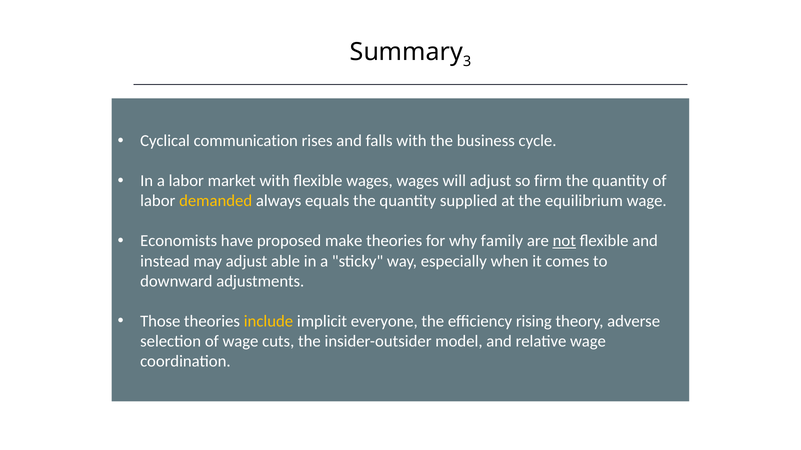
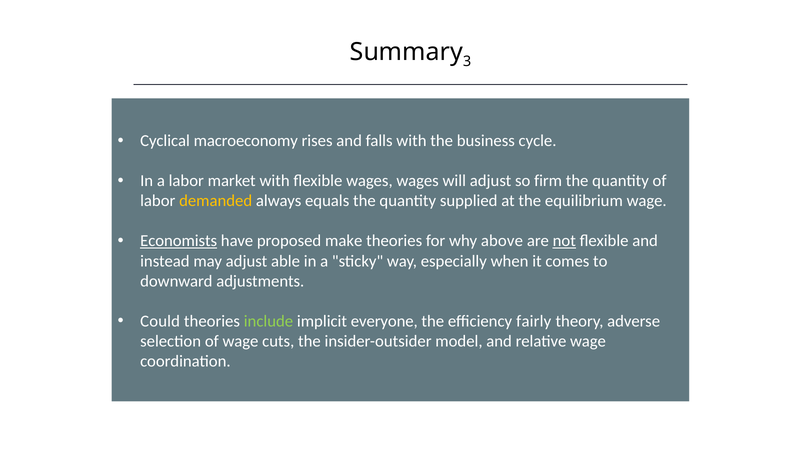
communication: communication -> macroeconomy (246, 141)
Economists underline: none -> present (179, 241)
family: family -> above (502, 241)
Those: Those -> Could (160, 321)
include colour: yellow -> light green (268, 321)
rising: rising -> fairly (534, 321)
